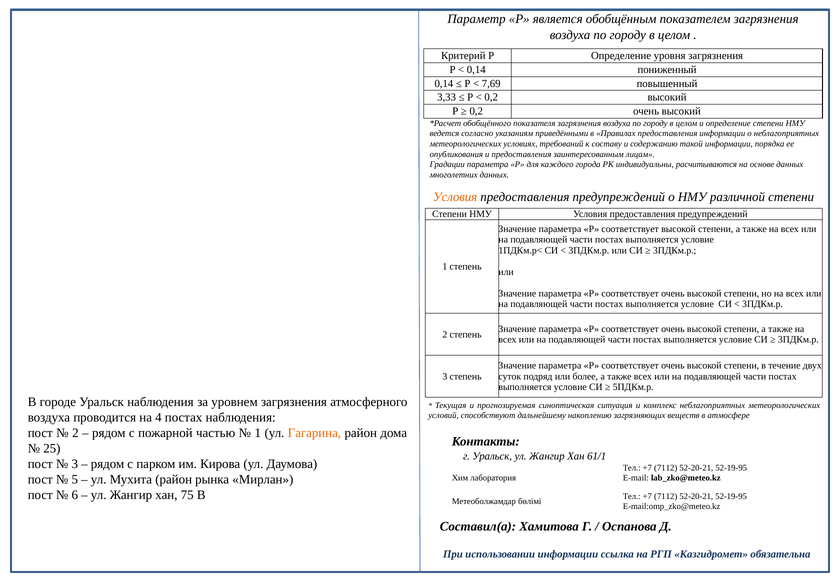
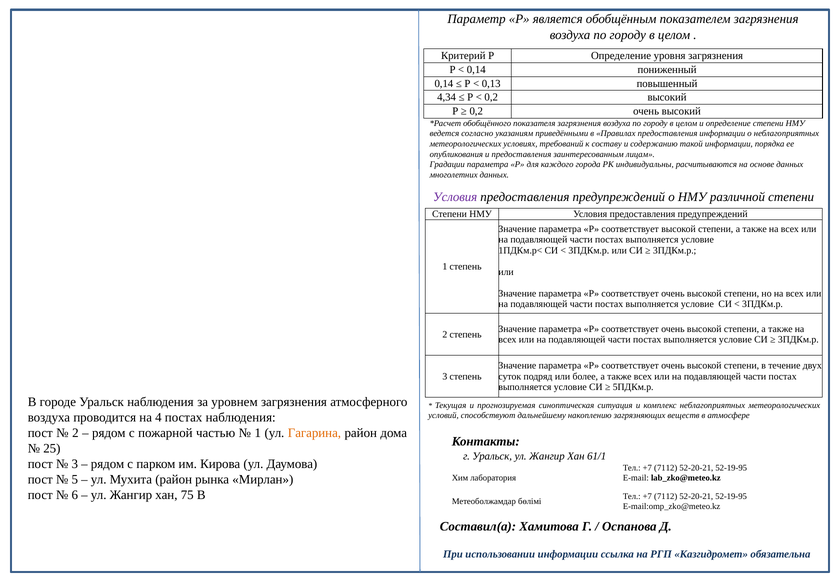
7,69: 7,69 -> 0,13 (491, 83)
3,33: 3,33 -> 4,34 (447, 97)
Условия colour: orange -> purple (455, 197)
